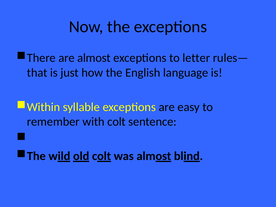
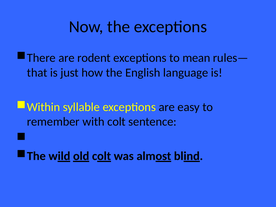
are almost: almost -> rodent (94, 58)
letter: letter -> mean (196, 58)
